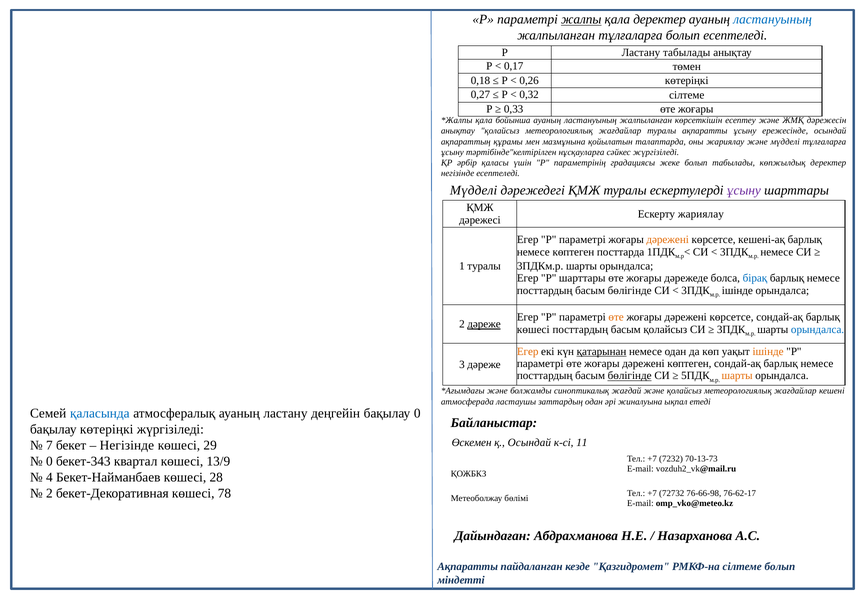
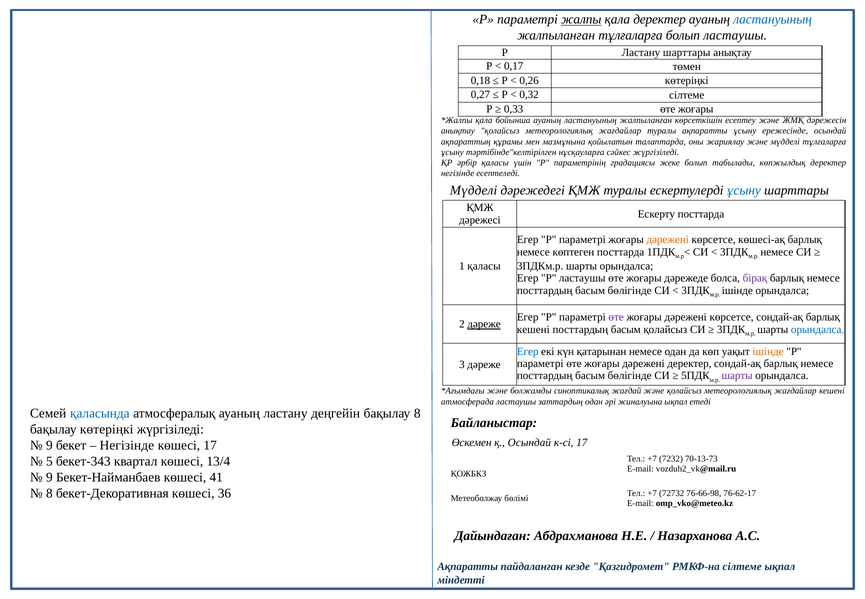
болып есептеледі: есептеледі -> ластаушы (735, 36)
Ластану табылады: табылады -> шарттары (687, 53)
ұсыну colour: purple -> blue (744, 190)
Ескерту жариялау: жариялау -> посттарда (701, 214)
кешені-ақ: кешені-ақ -> көшесі-ақ (762, 240)
1 туралы: туралы -> қаласы (484, 266)
P шарттары: шарттары -> ластаушы (582, 278)
бірақ colour: blue -> purple (755, 278)
өте colour: orange -> purple (616, 317)
көшесі: көшесі -> кешені (533, 329)
Егер colour: orange -> blue (528, 351)
қатарынан underline: present -> none (602, 351)
дәрежені көптеген: көптеген -> деректер (689, 364)
бөлігінде underline: present -> none (630, 376)
шарты colour: orange -> purple (737, 376)
бақылау 0: 0 -> 8 (417, 413)
к-сі 11: 11 -> 17 (582, 442)
7: 7 -> 9 (49, 445)
көшесі 29: 29 -> 17 (210, 445)
0: 0 -> 5 (49, 461)
13/9: 13/9 -> 13/4 (218, 461)
4: 4 -> 9 (49, 477)
28: 28 -> 41 (216, 477)
2: 2 -> 8 (49, 493)
78: 78 -> 36 (224, 493)
сілтеме болып: болып -> ықпал (780, 567)
